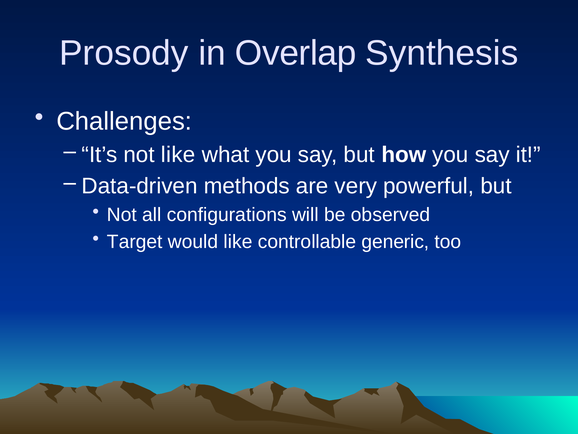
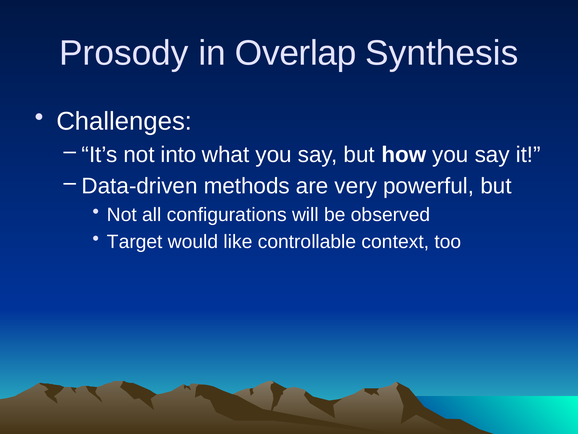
not like: like -> into (178, 154)
generic: generic -> context (395, 242)
